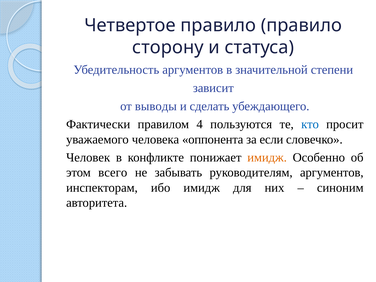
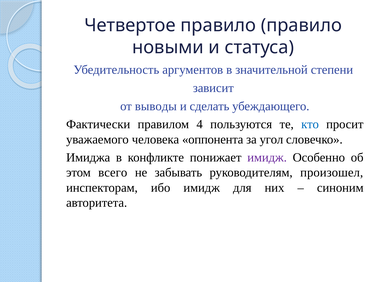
сторону: сторону -> новыми (168, 47)
если: если -> угол (271, 139)
Человек: Человек -> Имиджа (88, 158)
имидж colour: orange -> purple (267, 158)
руководителям аргументов: аргументов -> произошел (332, 173)
